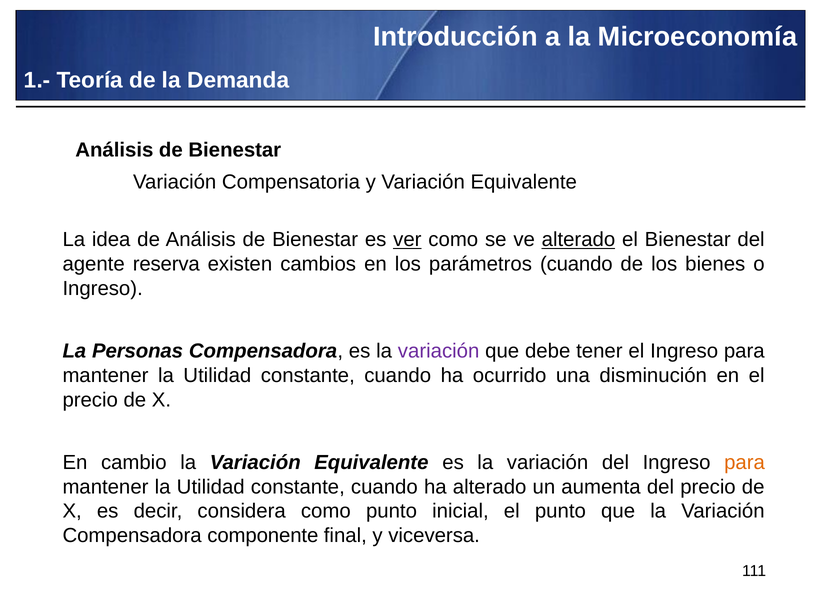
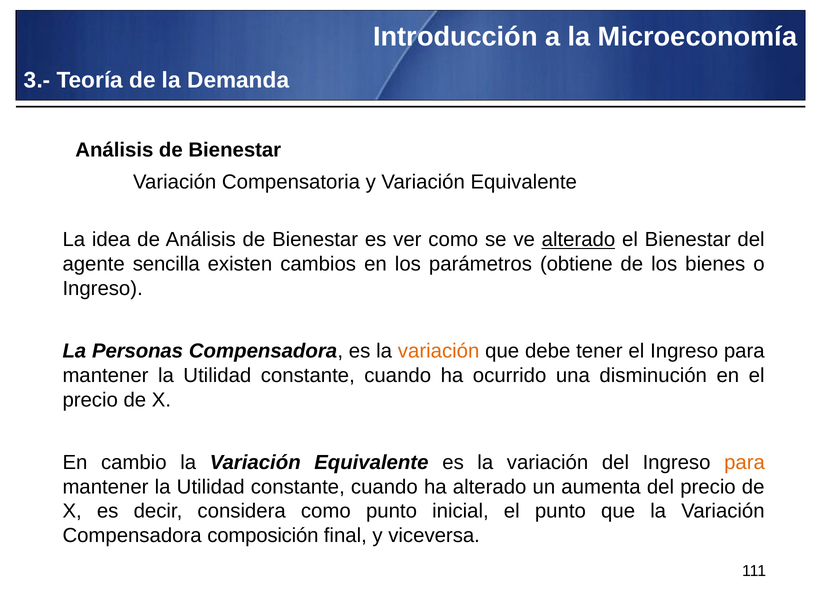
1.-: 1.- -> 3.- (37, 80)
ver underline: present -> none (407, 240)
reserva: reserva -> sencilla (166, 264)
parámetros cuando: cuando -> obtiene (576, 264)
variación colour: purple -> orange (439, 351)
componente: componente -> composición (263, 536)
